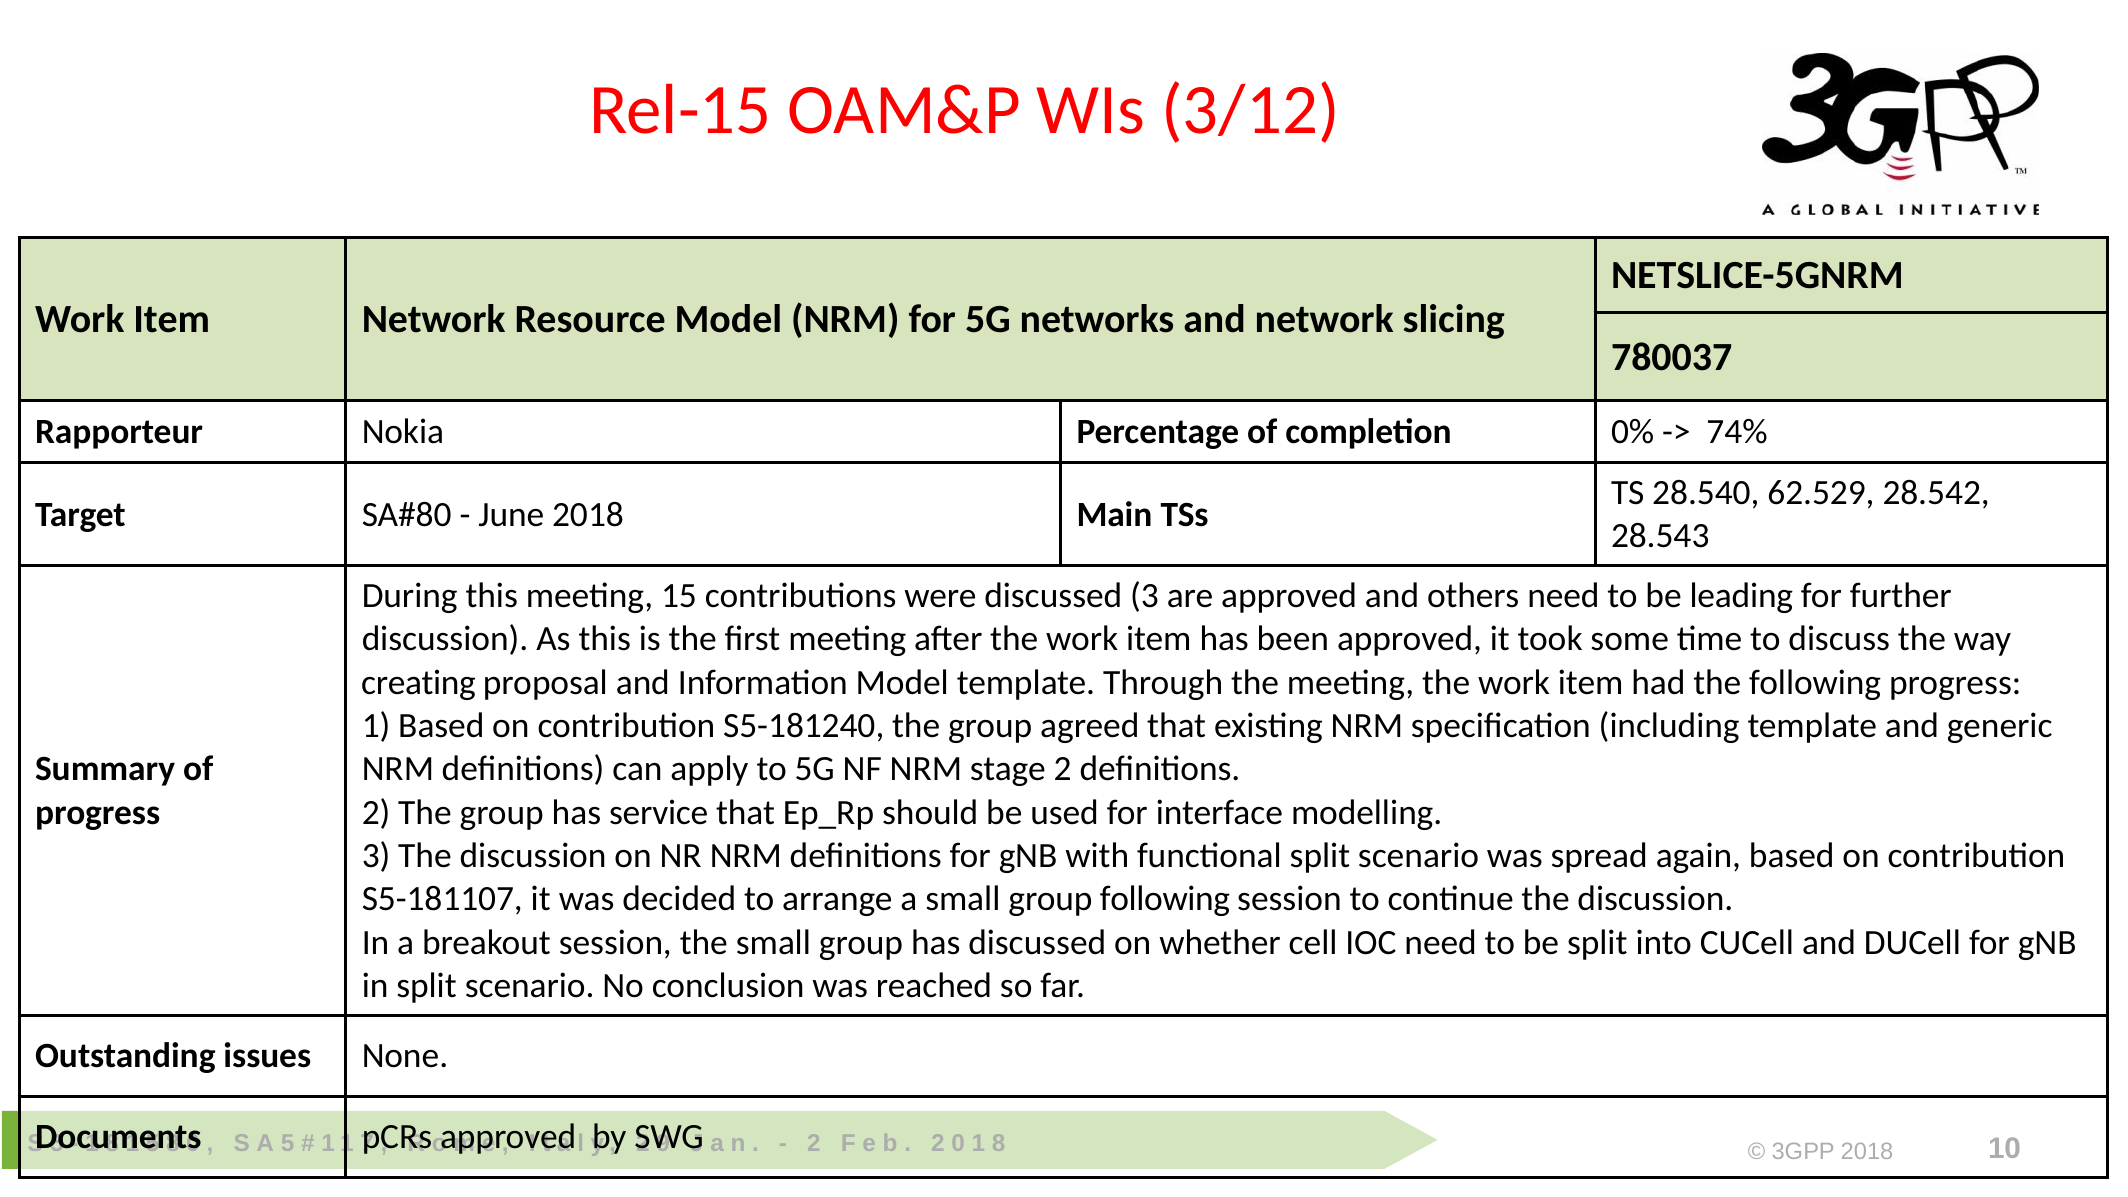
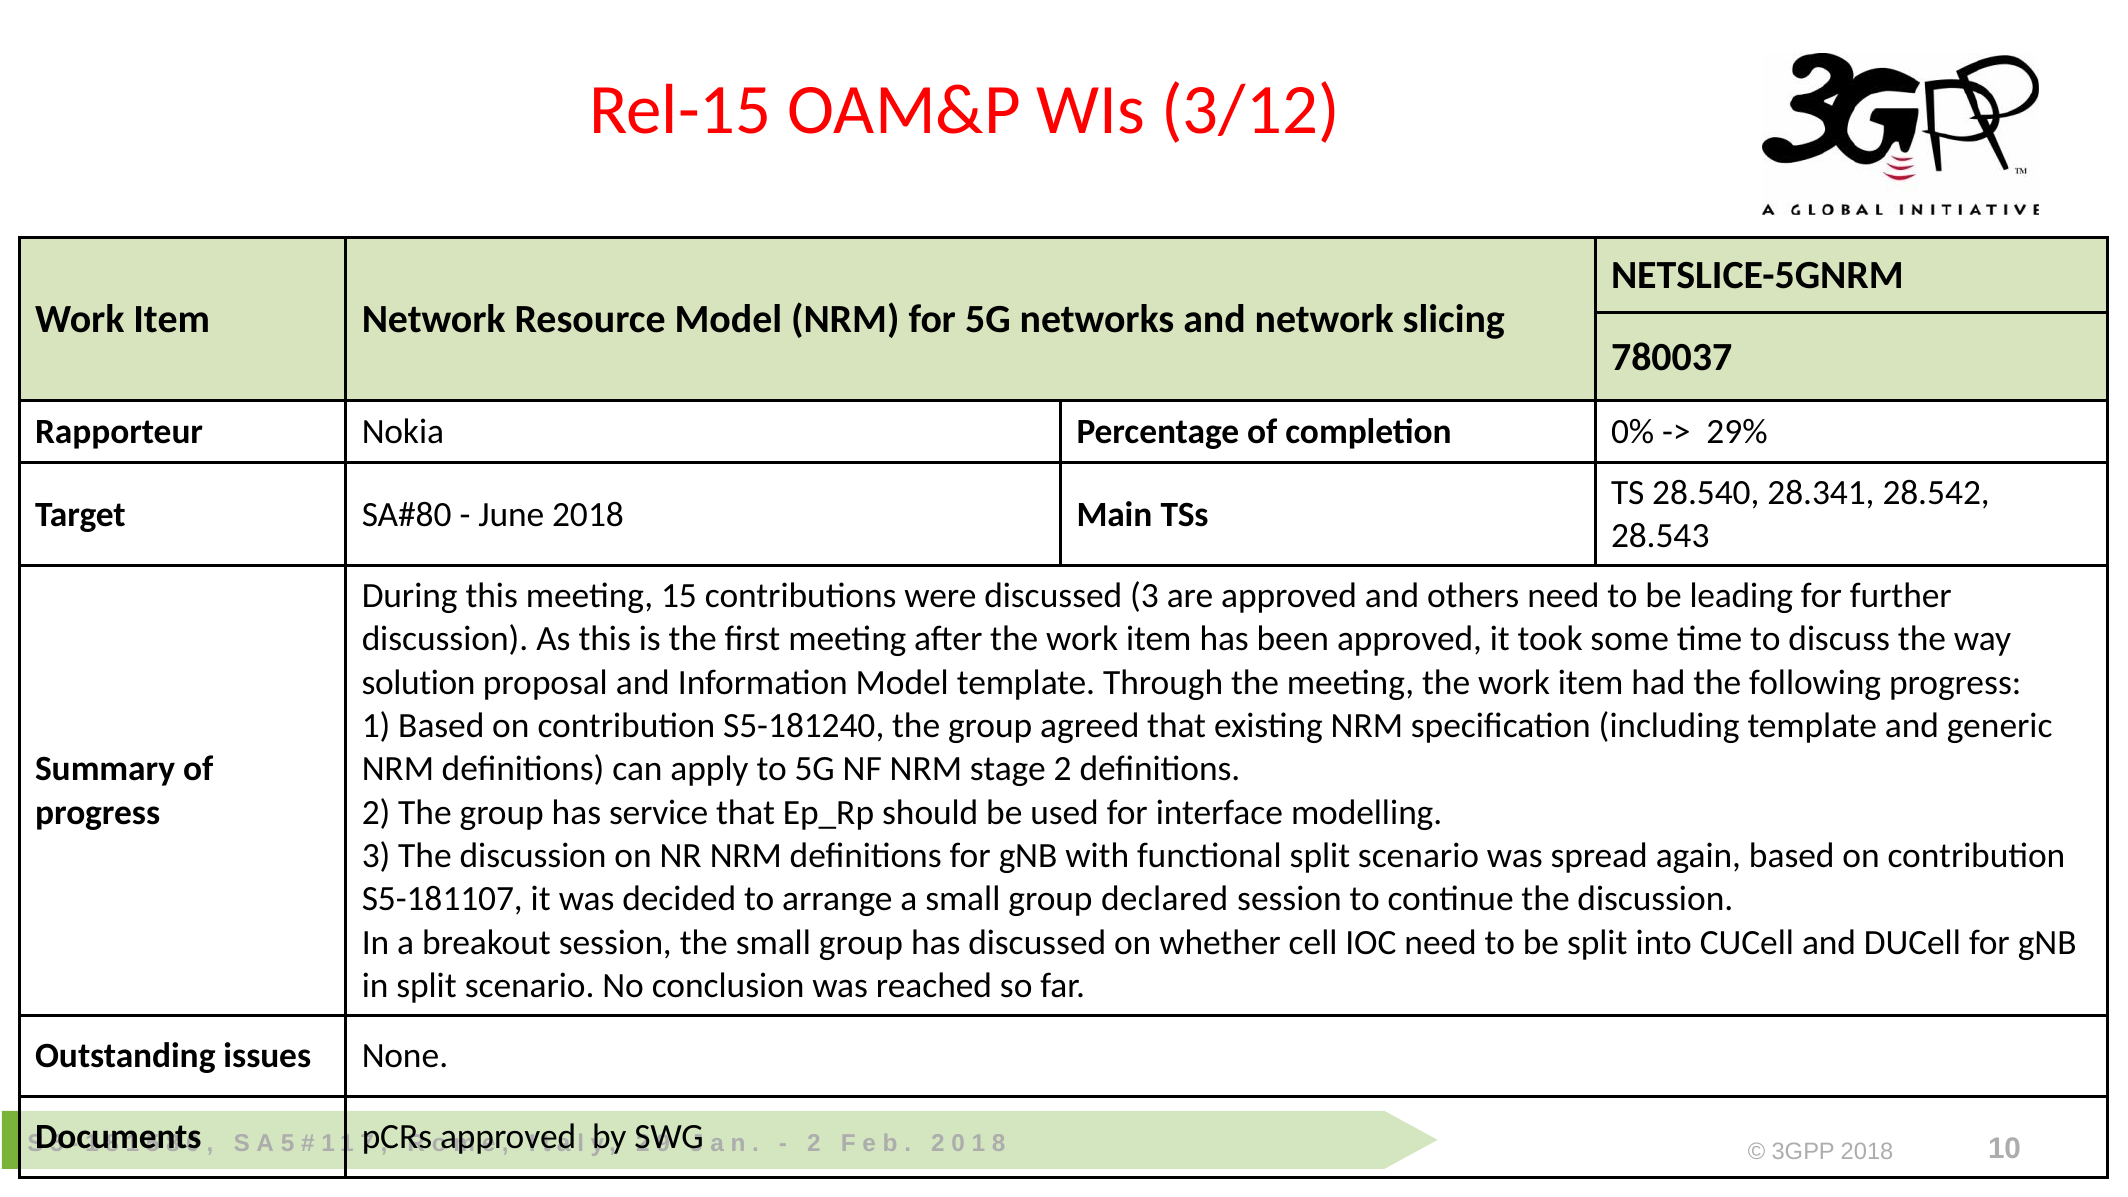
74%: 74% -> 29% (1737, 432)
62.529: 62.529 -> 28.341 (1821, 493)
creating: creating -> solution (419, 682)
group following: following -> declared (1165, 899)
